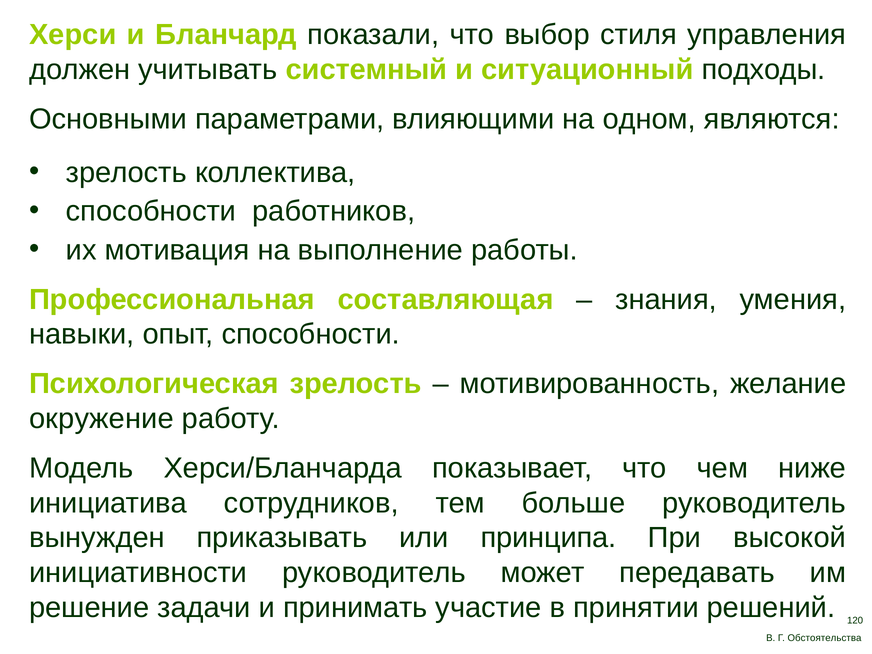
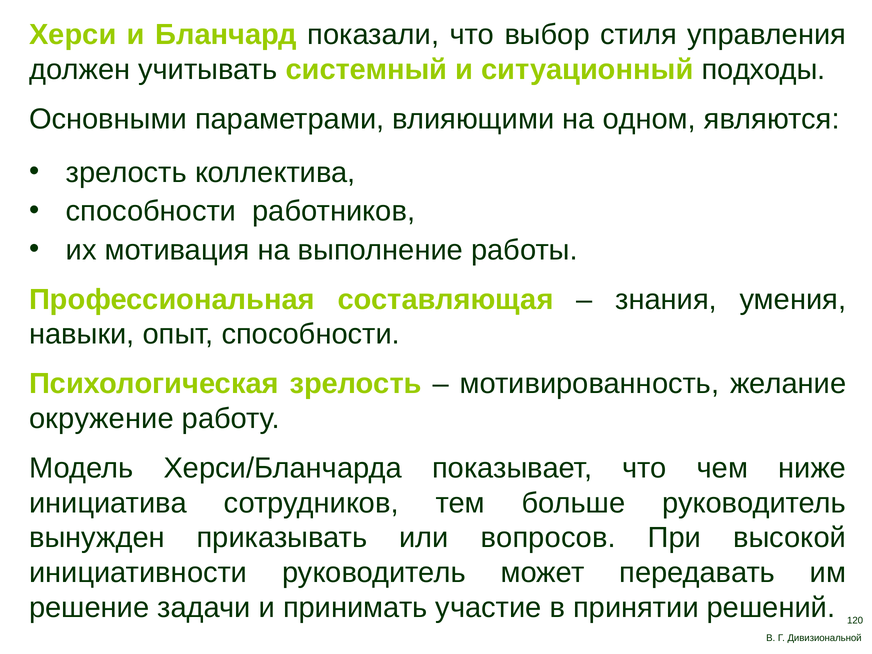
принципа: принципа -> вопросов (548, 538)
Обстоятельства: Обстоятельства -> Дивизиональной (825, 638)
